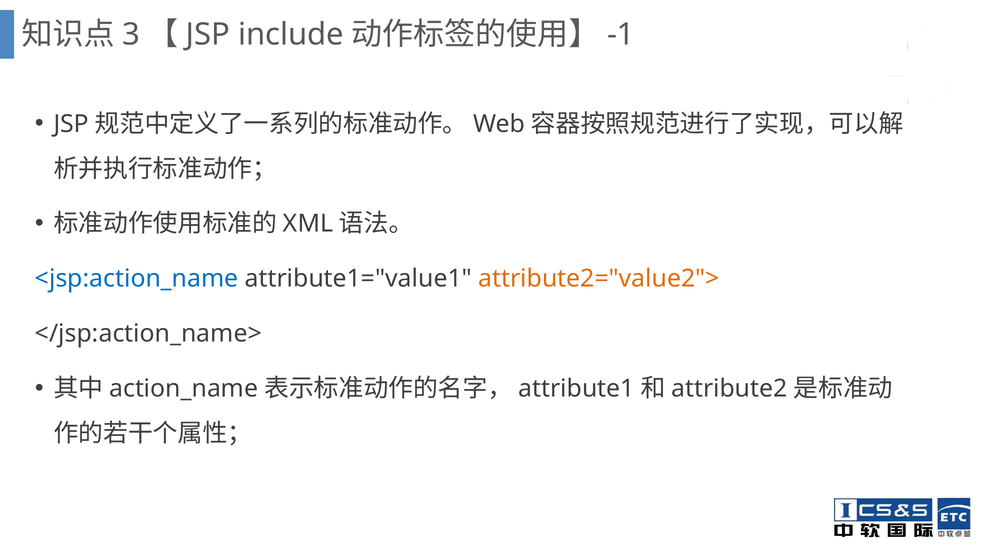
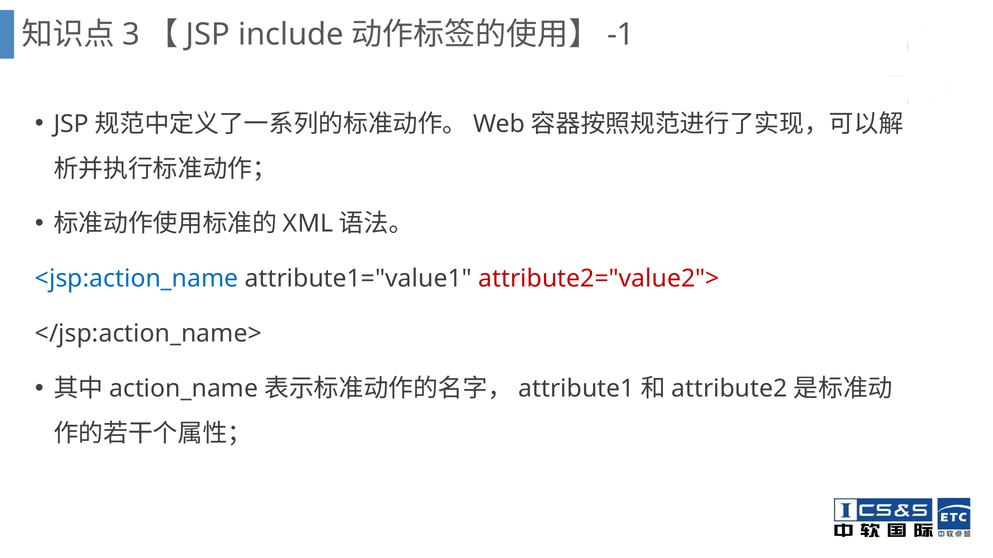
attribute2="value2"> colour: orange -> red (599, 279)
